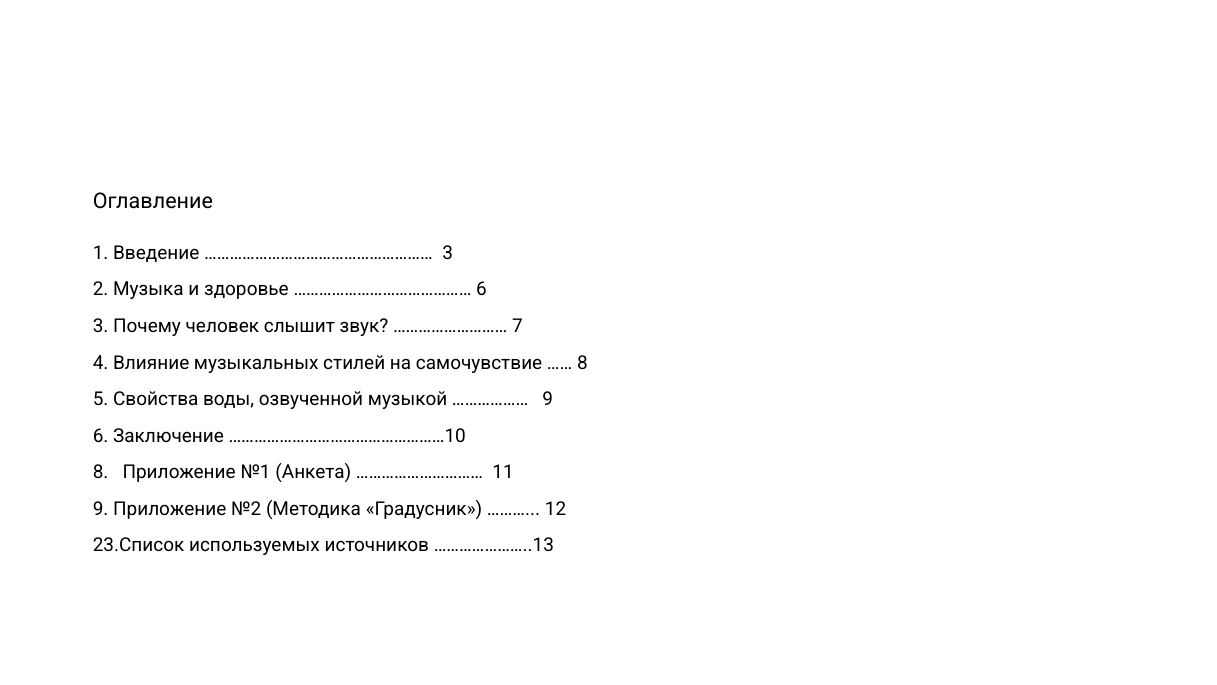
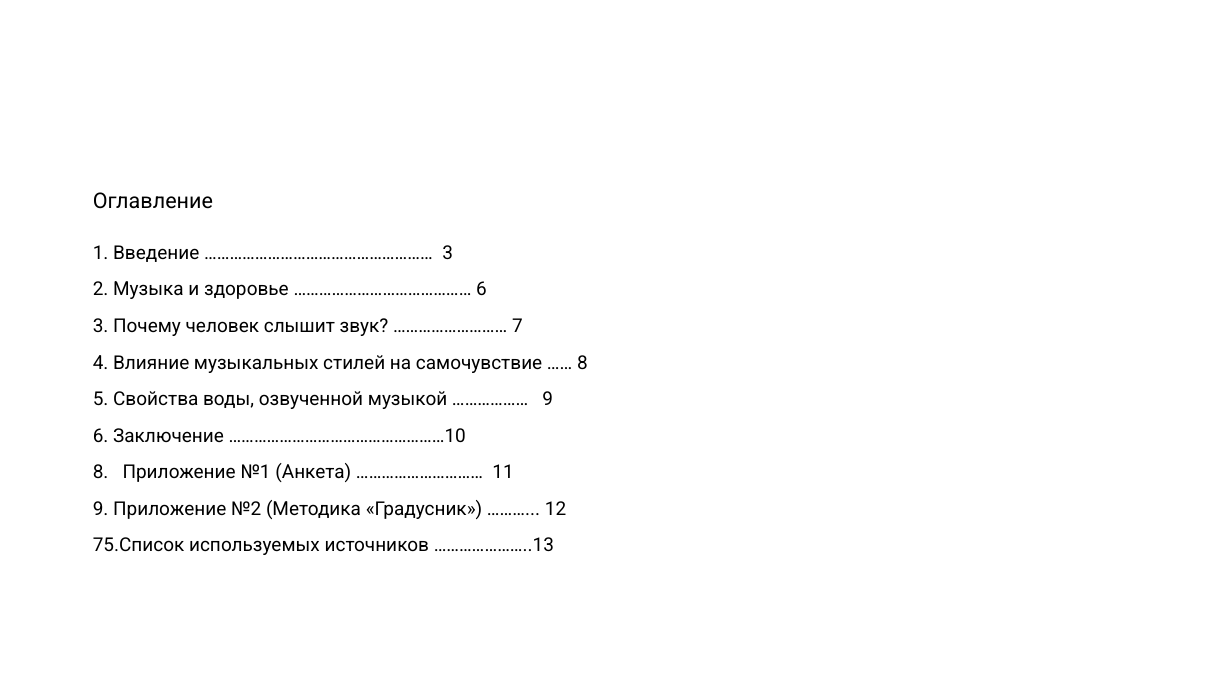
23.Список: 23.Список -> 75.Список (139, 545)
